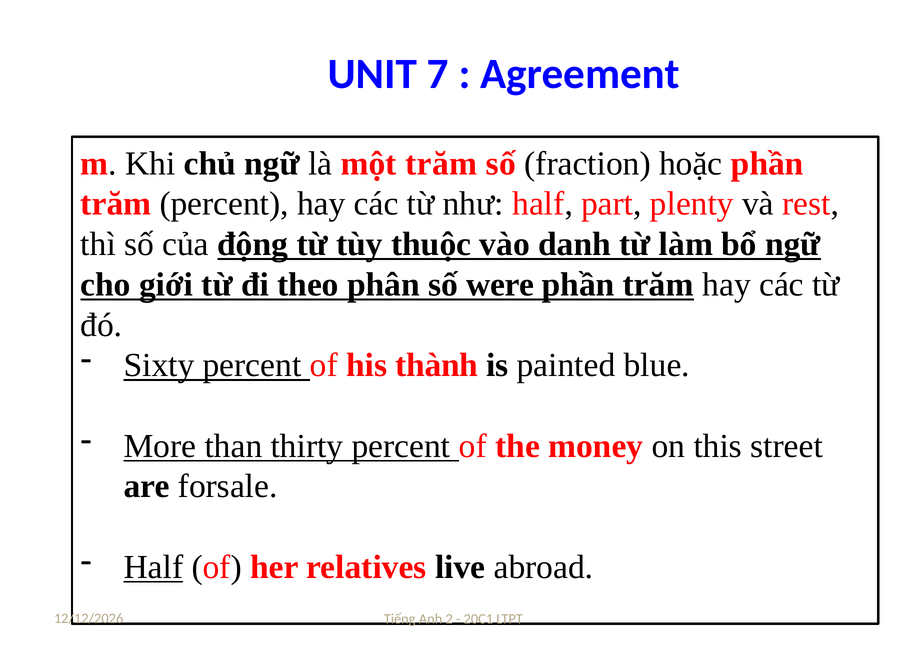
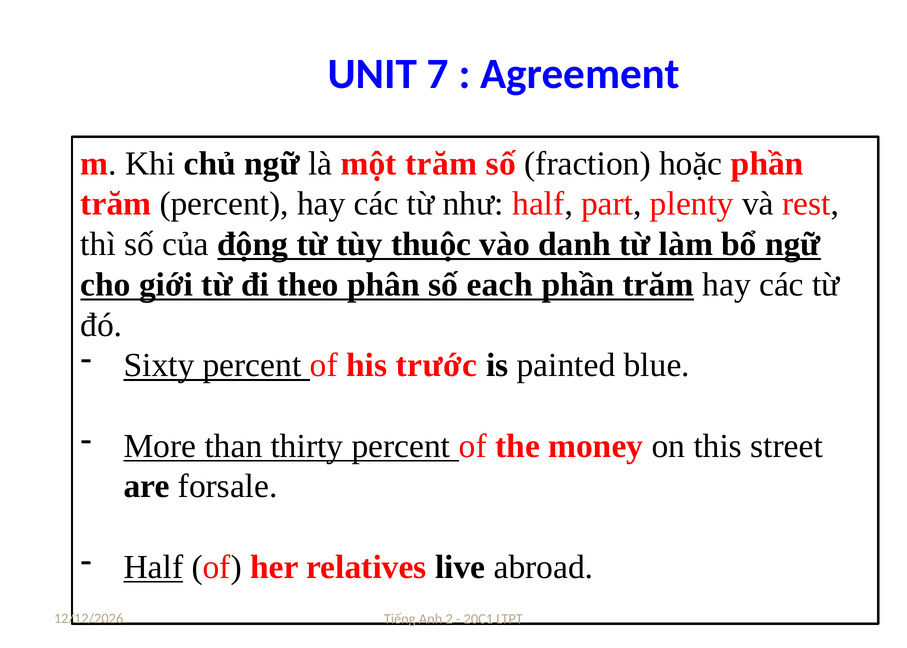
were: were -> each (500, 285)
thành: thành -> trước (436, 365)
